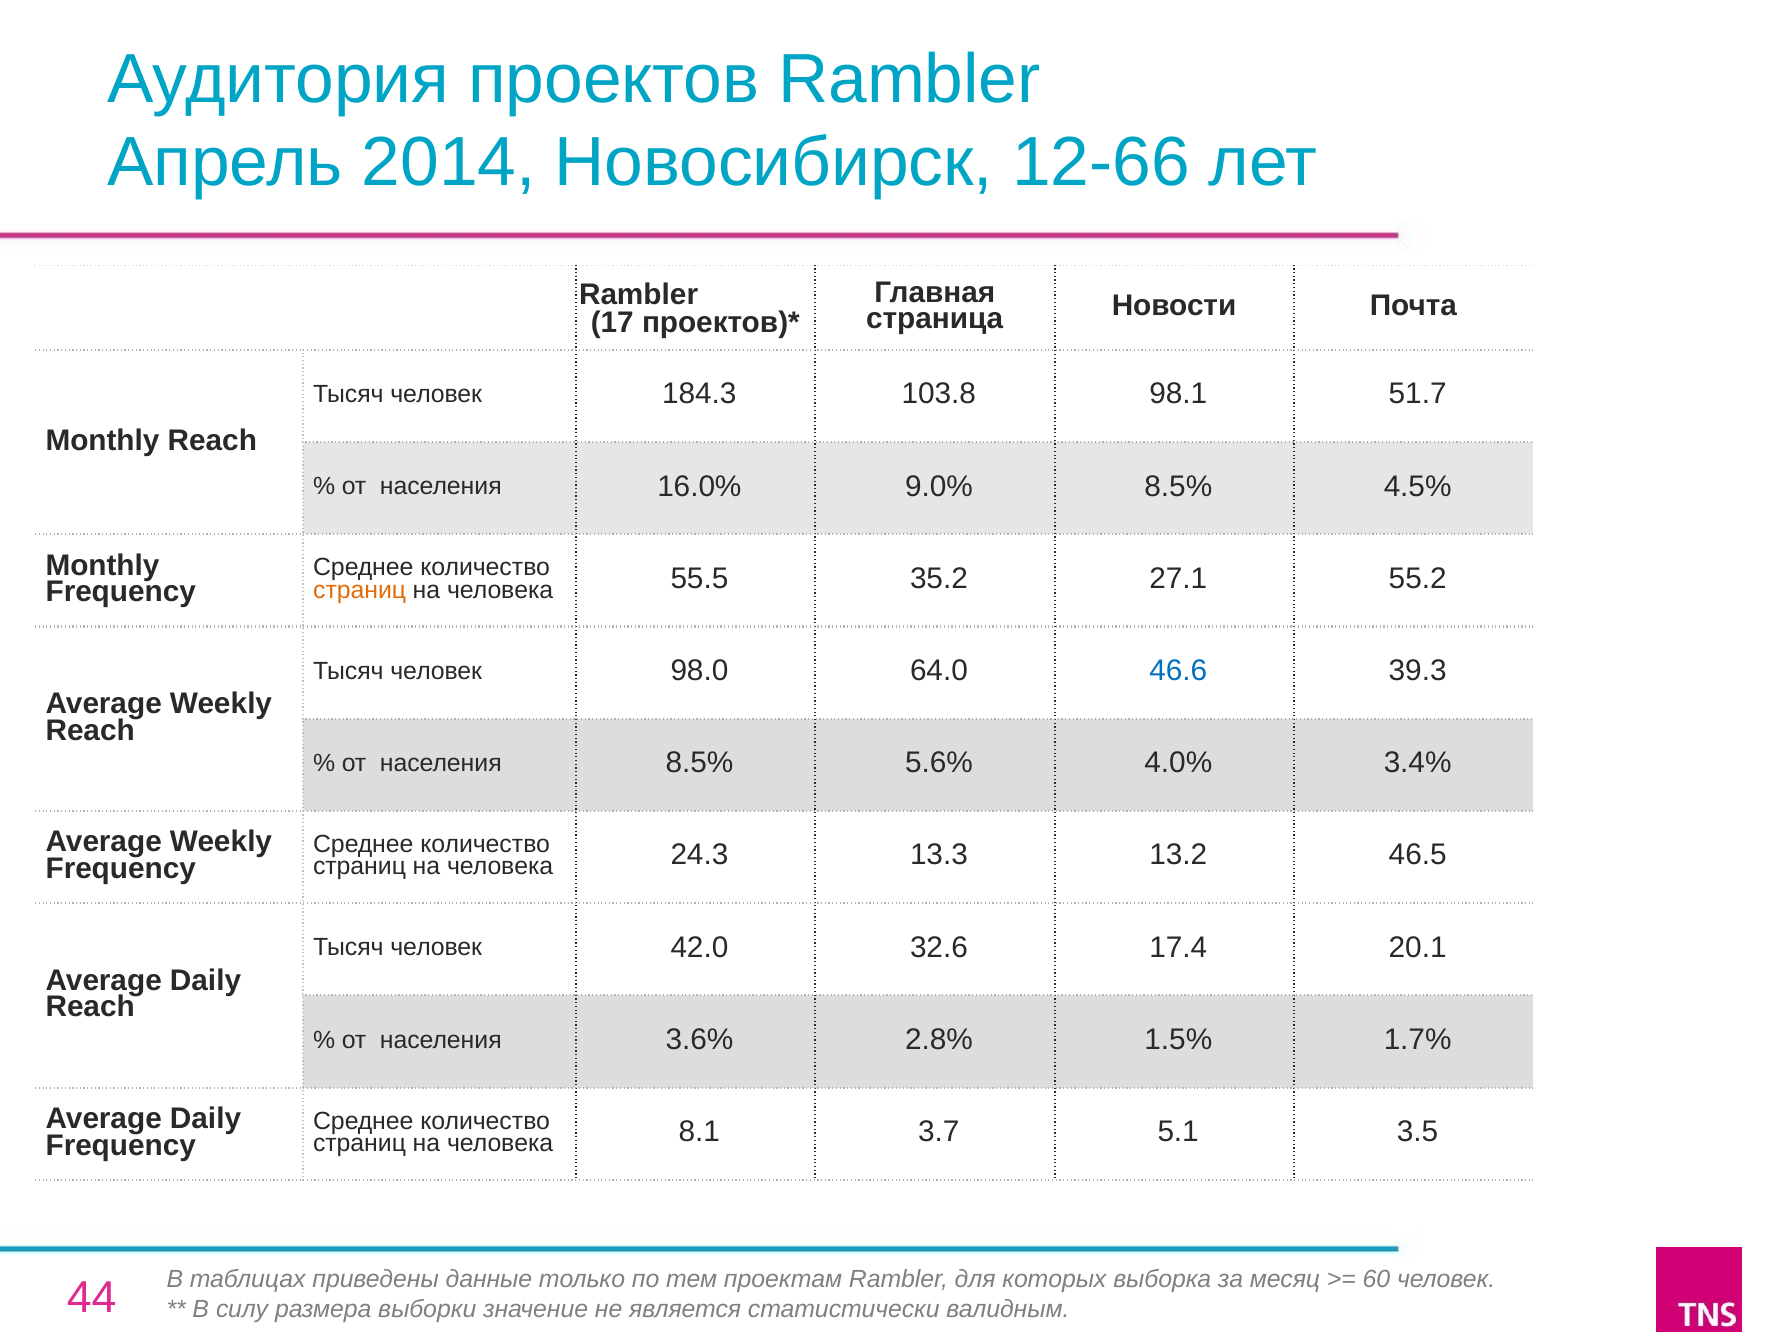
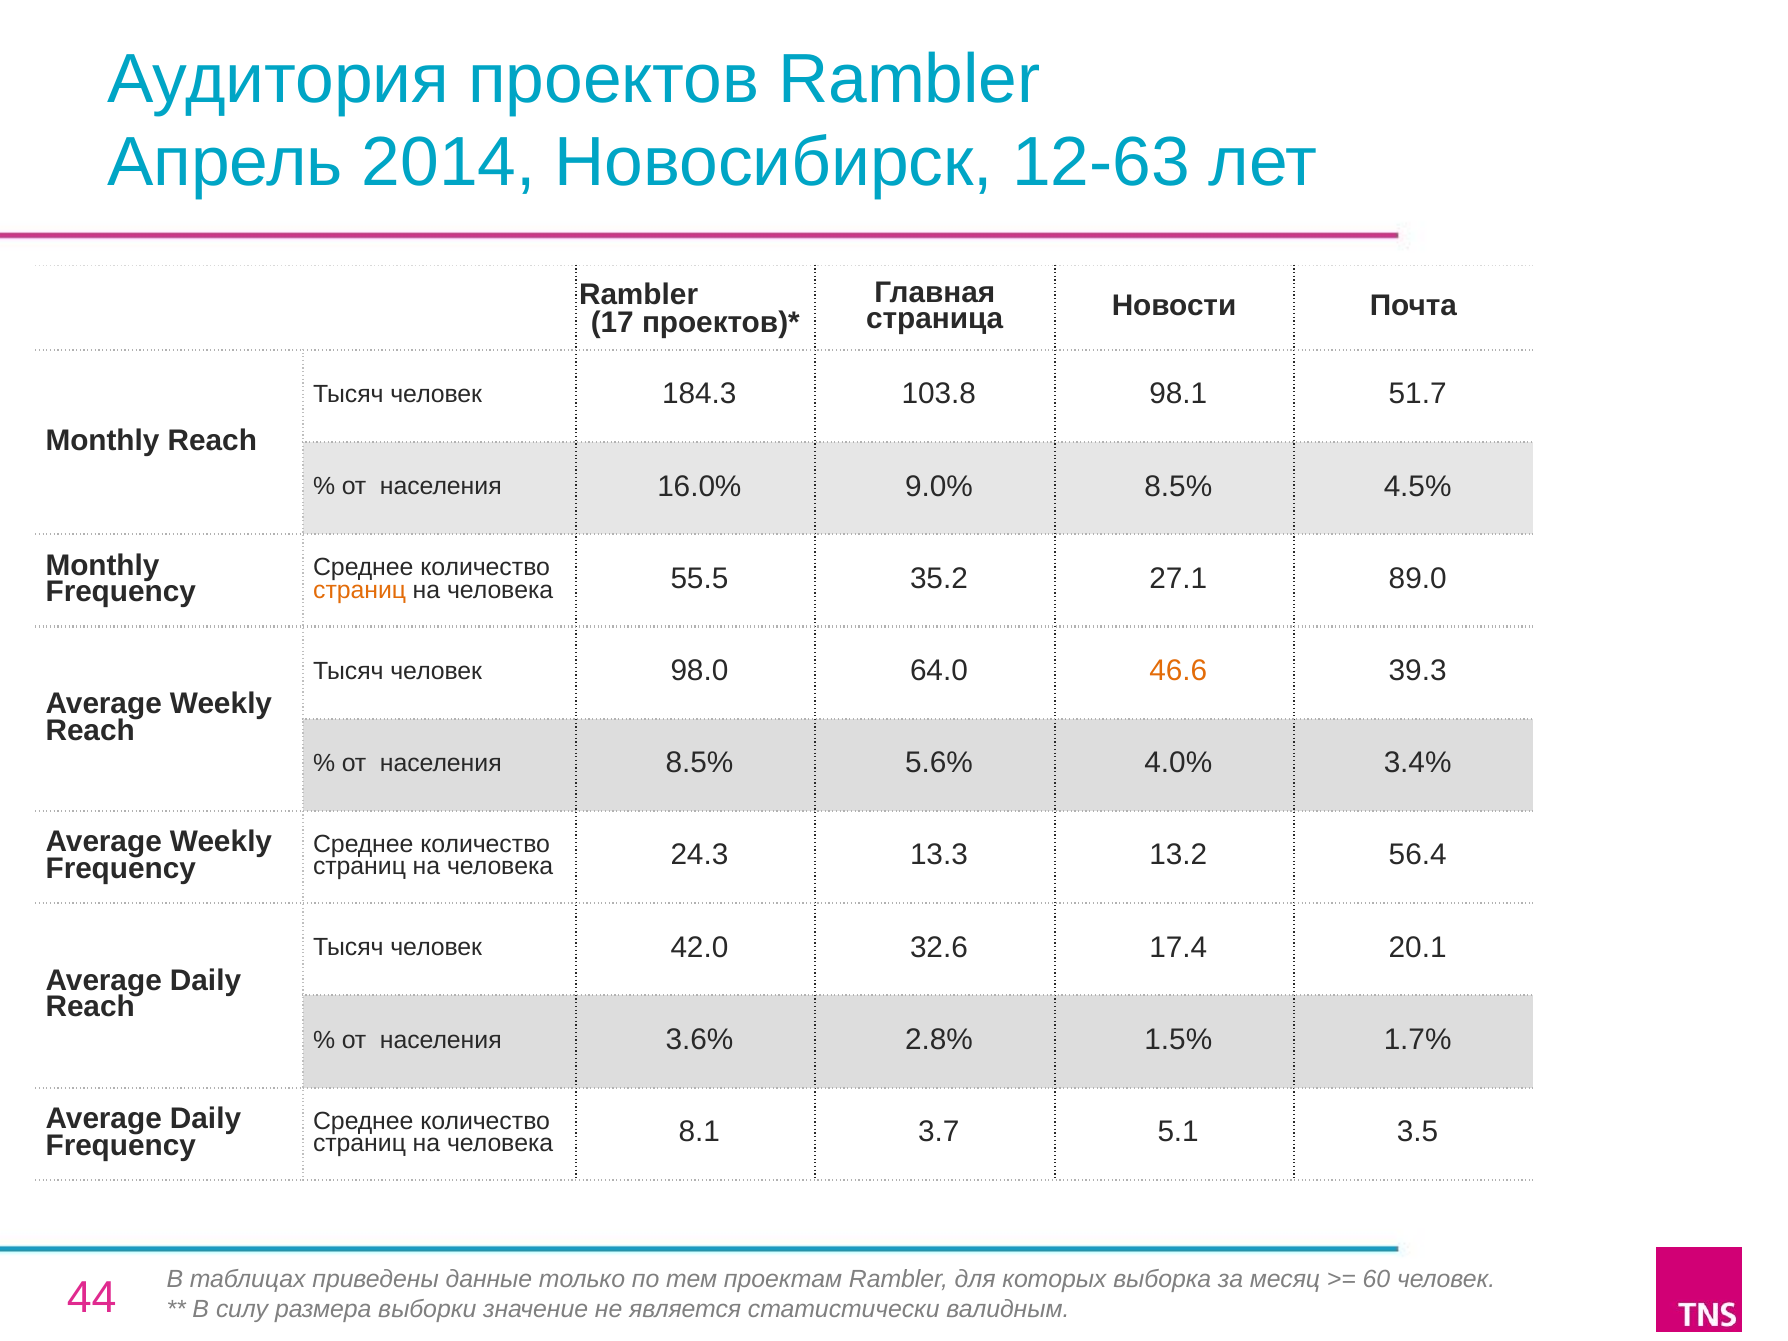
12-66: 12-66 -> 12-63 (1101, 163)
55.2: 55.2 -> 89.0 (1418, 579)
46.6 colour: blue -> orange (1178, 671)
46.5: 46.5 -> 56.4 (1418, 855)
